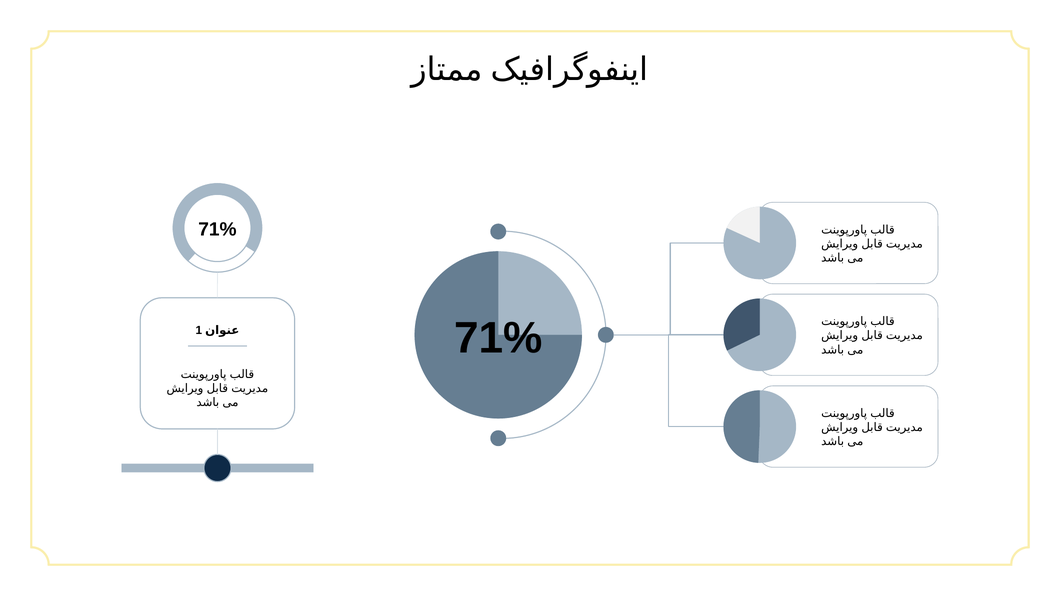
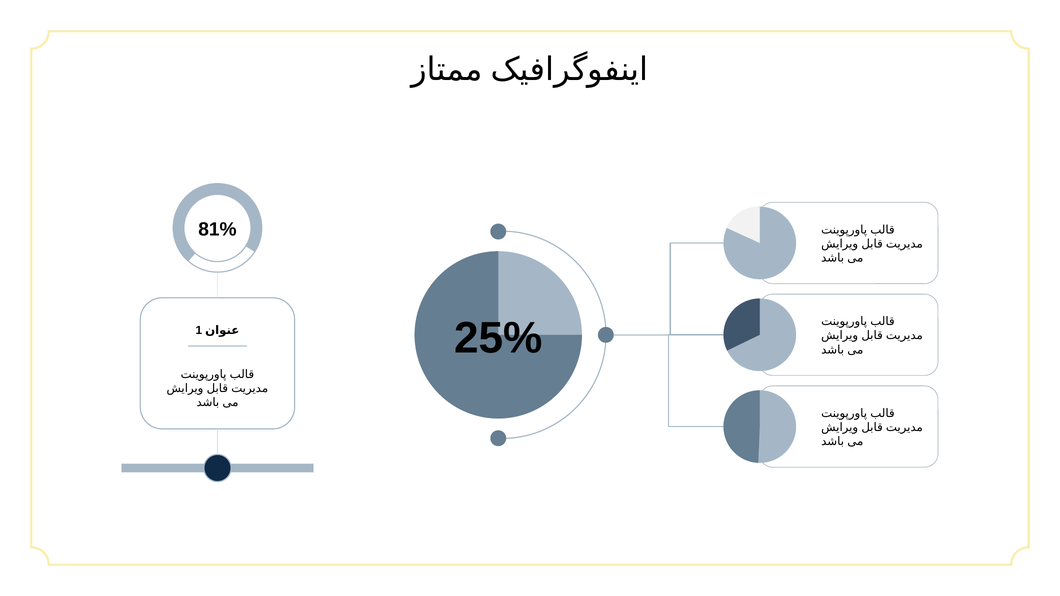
71%: 71% -> 81% (217, 229)
71%: 71% -> 25% (498, 338)
